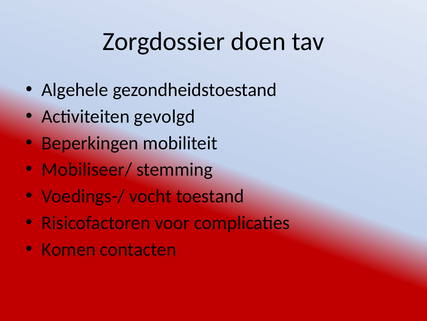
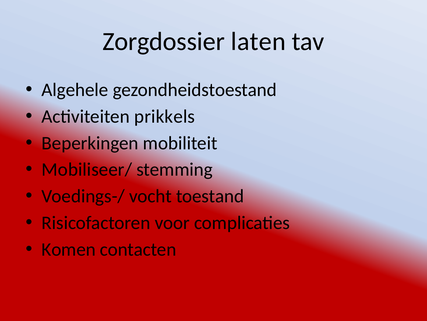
doen: doen -> laten (258, 41)
gevolgd: gevolgd -> prikkels (165, 116)
